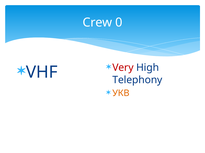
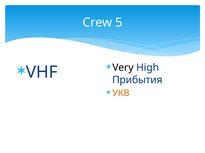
0: 0 -> 5 (119, 23)
Very colour: red -> black (123, 68)
Telephony: Telephony -> Прибытия (137, 80)
